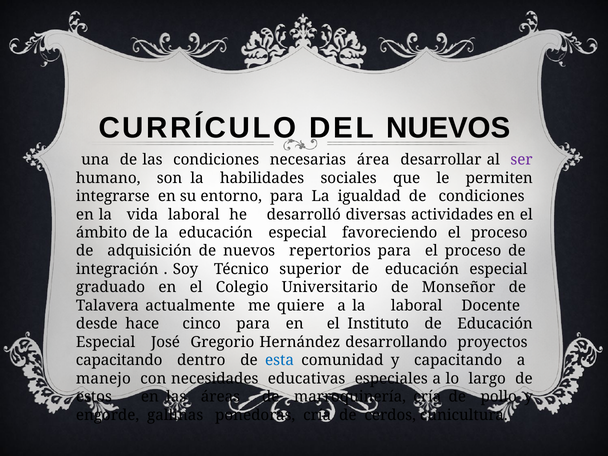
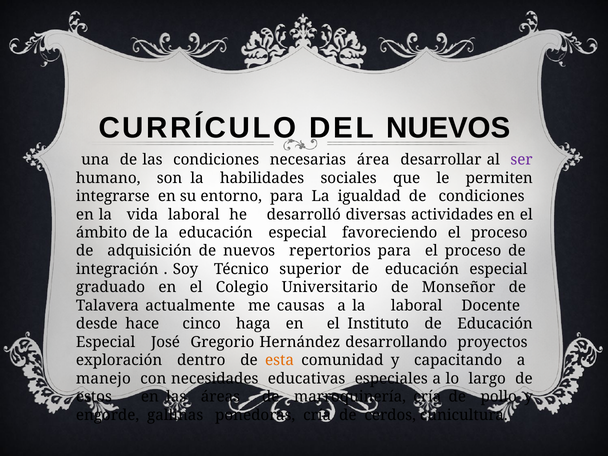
quiere: quiere -> causas (301, 306)
cinco para: para -> haga (253, 324)
capacitando: capacitando -> exploración (119, 360)
esta colour: blue -> orange (280, 360)
